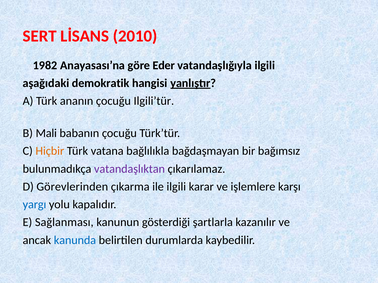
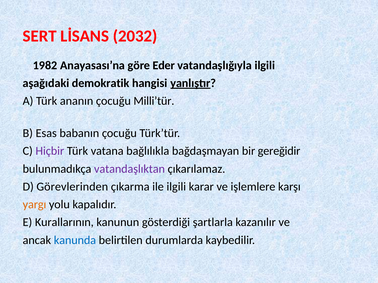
2010: 2010 -> 2032 (135, 36)
Ilgili’tür: Ilgili’tür -> Milli’tür (154, 101)
Mali: Mali -> Esas (46, 133)
Hiçbir colour: orange -> purple (50, 151)
bağımsız: bağımsız -> gereğidir (279, 151)
yargı colour: blue -> orange (34, 205)
Sağlanması: Sağlanması -> Kurallarının (64, 223)
